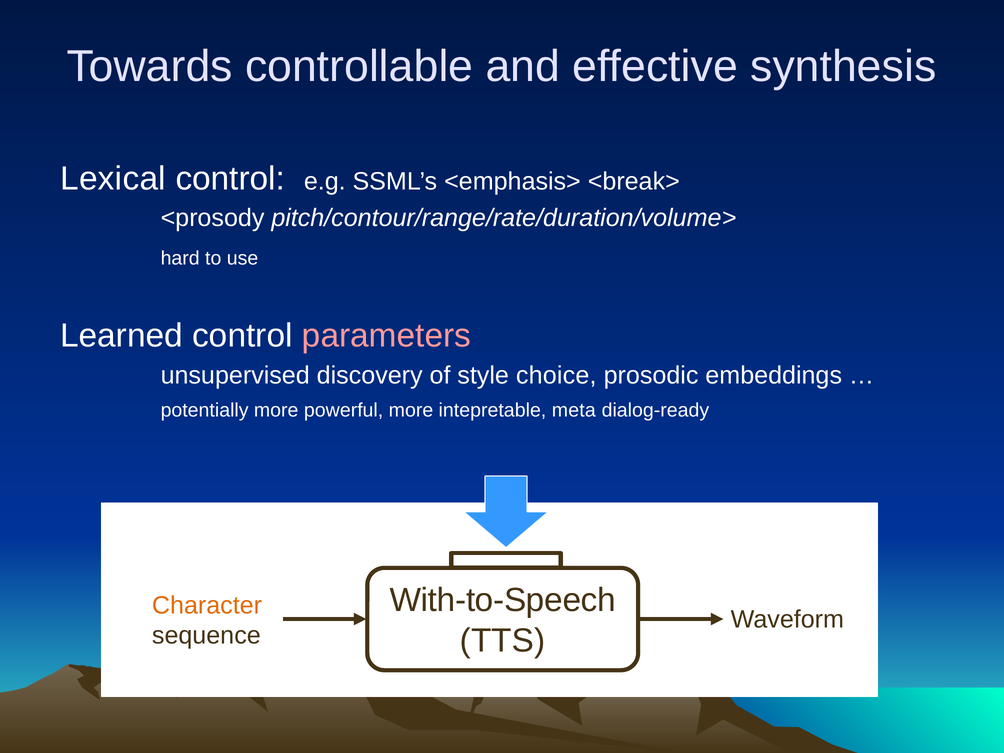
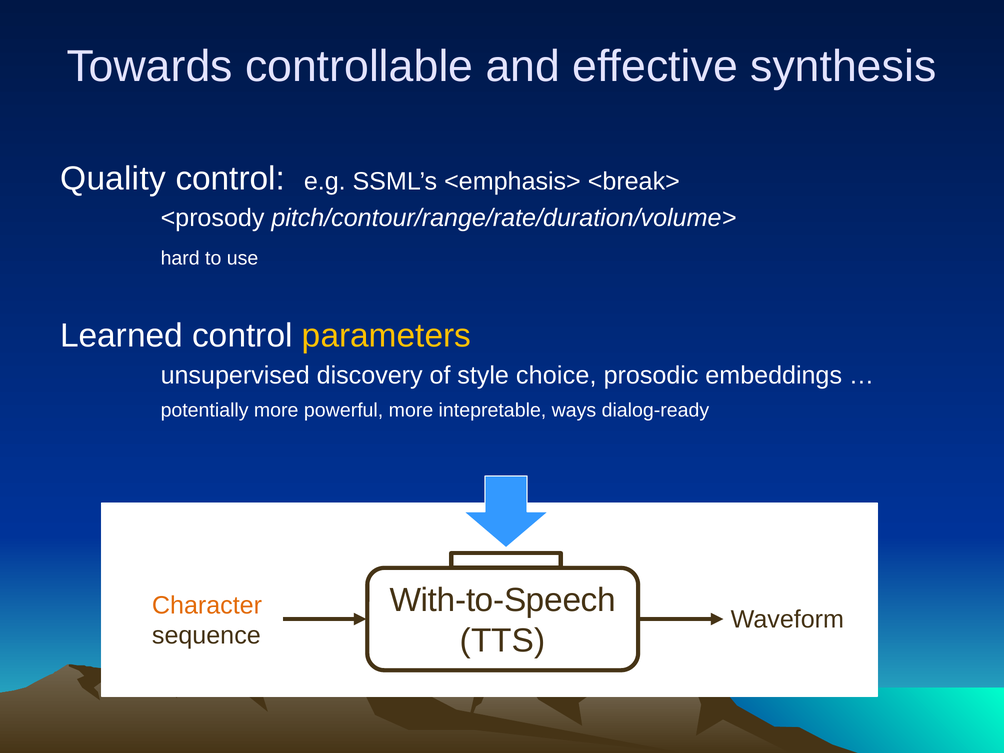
Lexical: Lexical -> Quality (113, 179)
parameters colour: pink -> yellow (387, 336)
meta: meta -> ways (574, 410)
